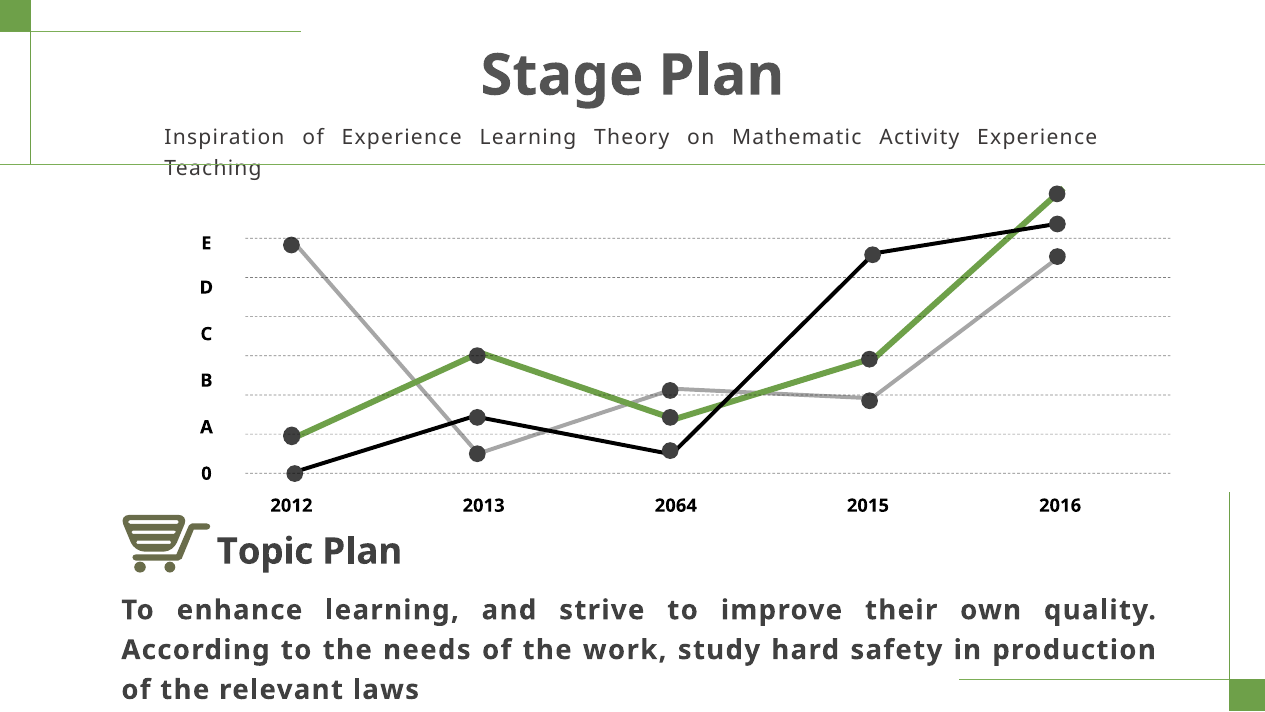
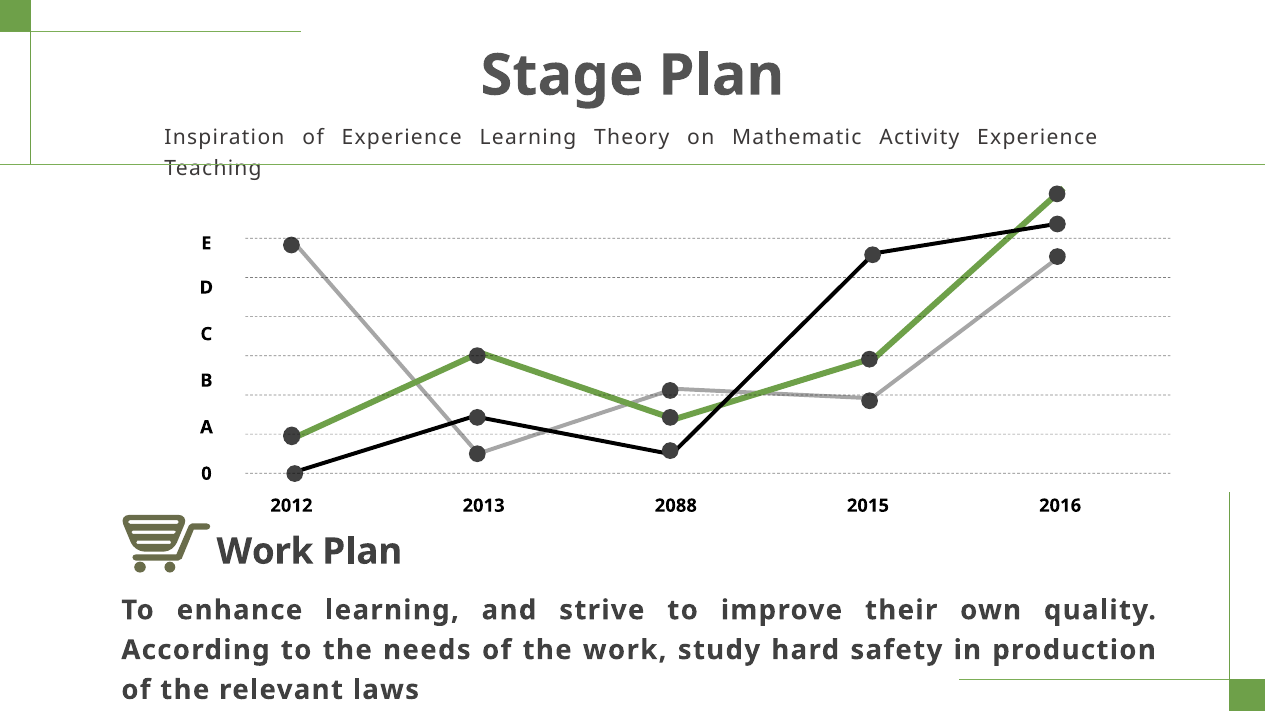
2064: 2064 -> 2088 (676, 505)
Topic: Topic -> Work (265, 551)
